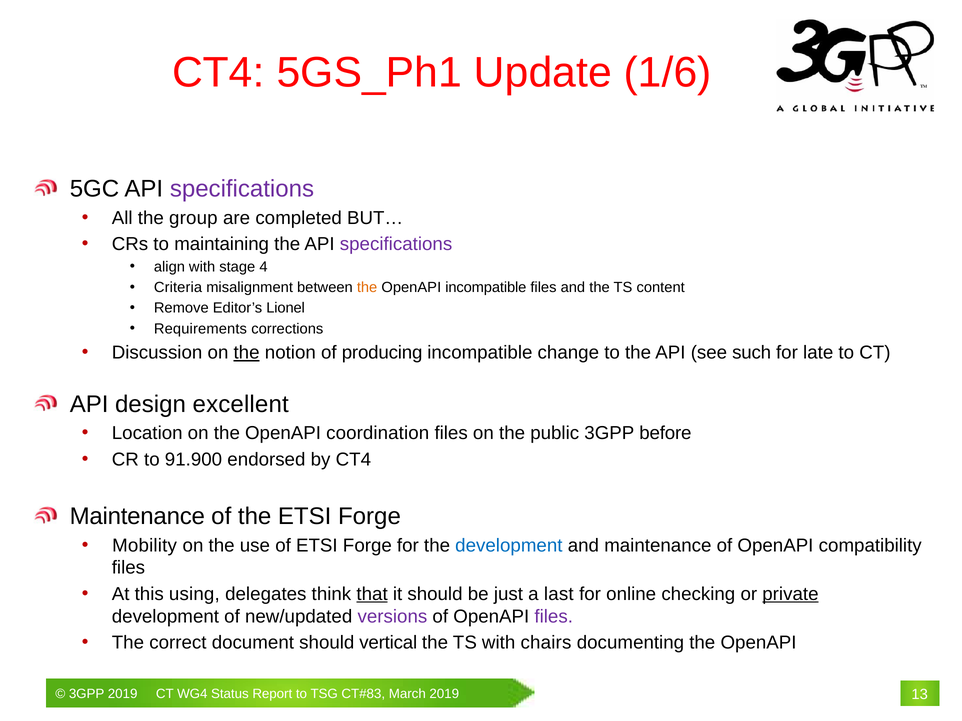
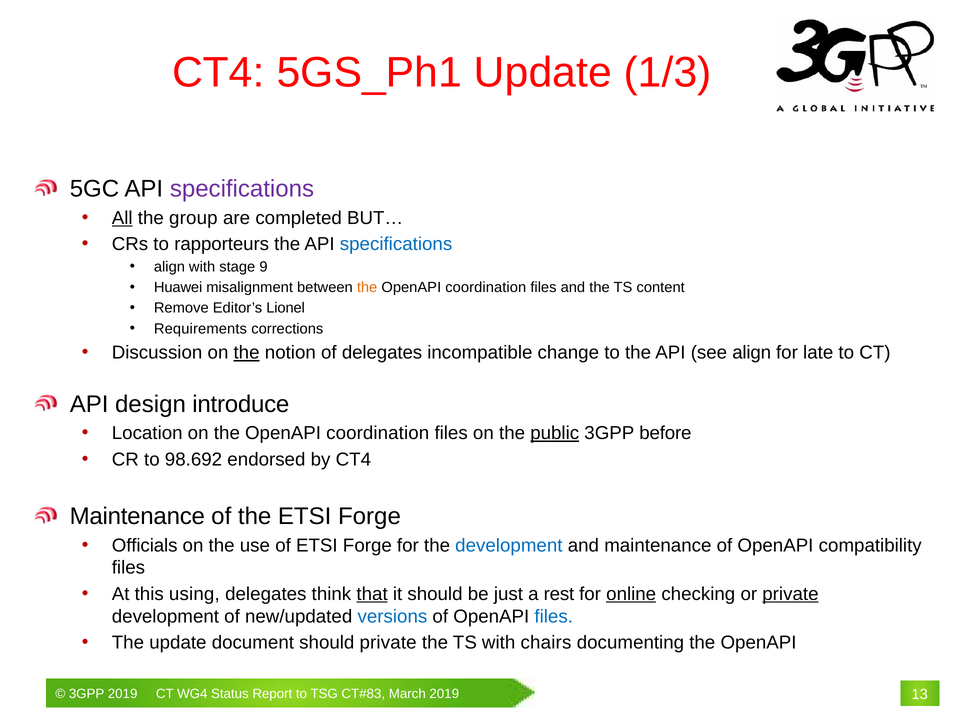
1/6: 1/6 -> 1/3 (668, 73)
All underline: none -> present (122, 218)
maintaining: maintaining -> rapporteurs (222, 244)
specifications colour: purple -> blue (396, 244)
4: 4 -> 9 (263, 267)
Criteria: Criteria -> Huawei (178, 288)
incompatible: incompatible -> coordination (486, 288)
of producing: producing -> delegates (382, 353)
see such: such -> align (752, 353)
excellent: excellent -> introduce (241, 404)
public underline: none -> present (555, 433)
91.900: 91.900 -> 98.692 (193, 460)
Mobility: Mobility -> Officials (145, 546)
last: last -> rest (559, 594)
online underline: none -> present (631, 594)
versions colour: purple -> blue (392, 617)
files colour: purple -> blue (554, 617)
The correct: correct -> update (178, 643)
should vertical: vertical -> private (388, 643)
